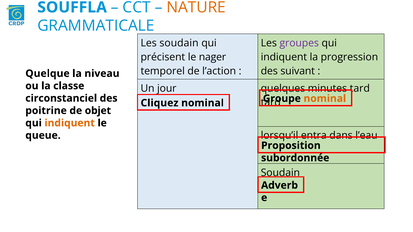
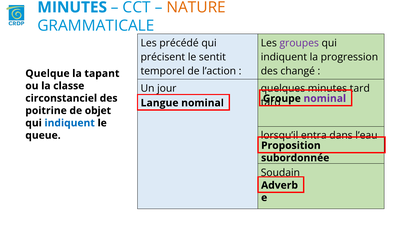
SOUFFLA: SOUFFLA -> MINUTES (72, 7)
Les soudain: soudain -> précédé (179, 43)
nager: nager -> sentit (212, 57)
suivant: suivant -> changé (298, 71)
niveau: niveau -> tapant (102, 74)
nominal colour: orange -> purple (325, 99)
Cliquez: Cliquez -> Langue (160, 103)
indiquent colour: orange -> blue (70, 123)
